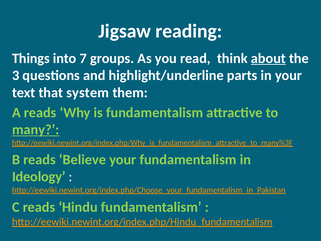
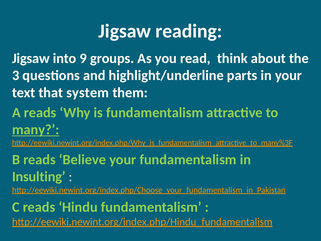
Things: Things -> Jigsaw (31, 58)
7: 7 -> 9 (83, 58)
about underline: present -> none (268, 58)
Ideology: Ideology -> Insulting (39, 177)
